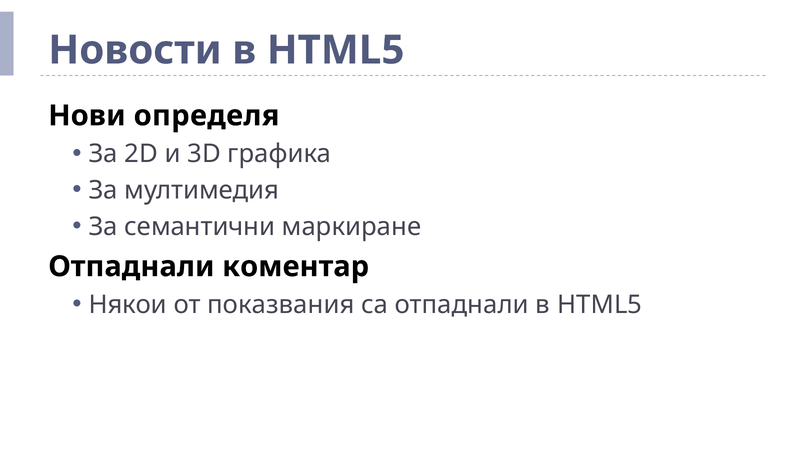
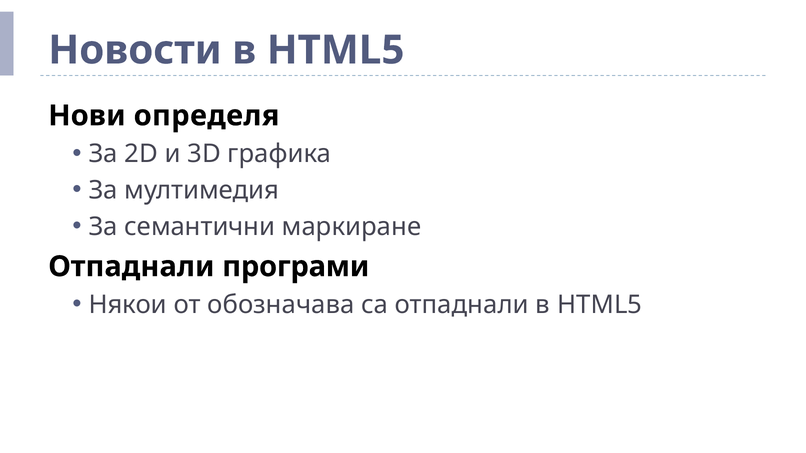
коментар: коментар -> програми (296, 267)
показвания: показвания -> обозначава (281, 305)
